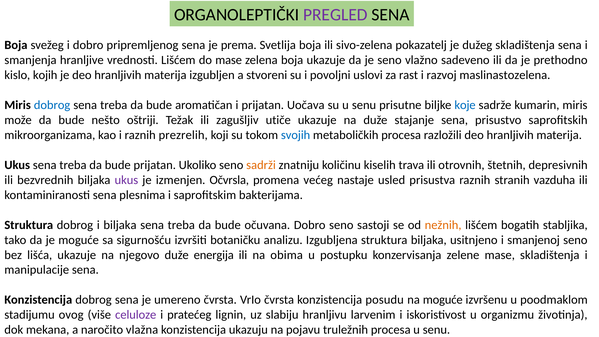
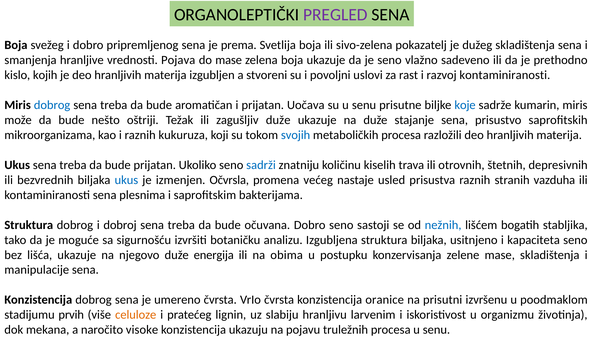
vrednosti Lišćem: Lišćem -> Pojava (178, 60)
razvoj maslinastozelena: maslinastozelena -> kontaminiranosti (505, 75)
zagušljiv utiče: utiče -> duže (278, 120)
prezrelih: prezrelih -> kukuruza (183, 135)
sadrži colour: orange -> blue (261, 165)
ukus colour: purple -> blue (126, 180)
i biljaka: biljaka -> dobroj (120, 225)
nežnih colour: orange -> blue (443, 225)
smanjenoj: smanjenoj -> kapaciteta (534, 240)
posudu: posudu -> oranice (385, 300)
na moguće: moguće -> prisutni (443, 300)
ovog: ovog -> prvih (71, 315)
celuloze colour: purple -> orange (136, 315)
vlažna: vlažna -> visoke (142, 330)
